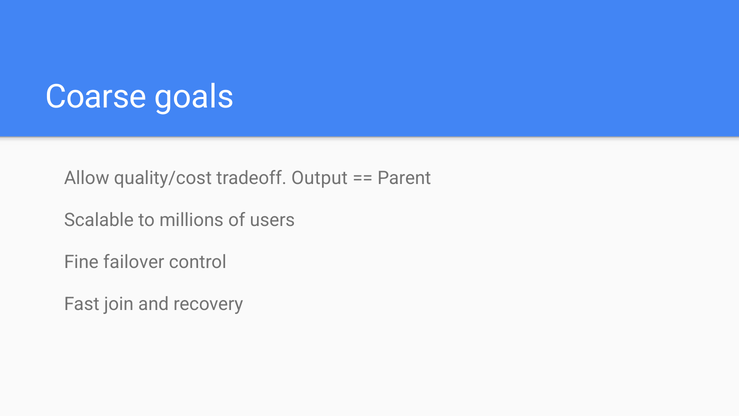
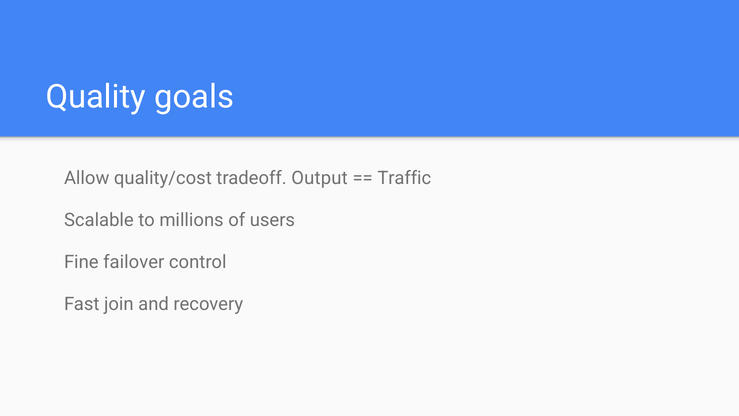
Coarse: Coarse -> Quality (96, 97)
Parent: Parent -> Traffic (404, 178)
